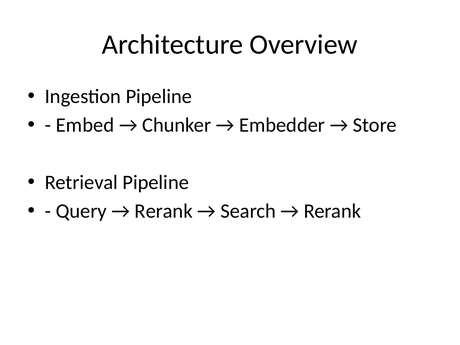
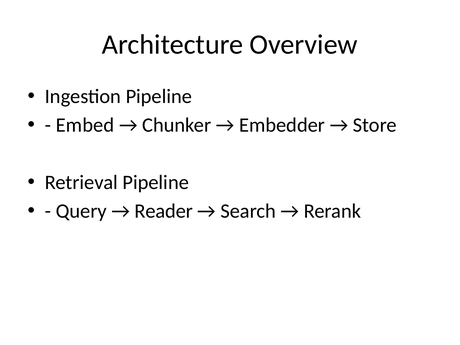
Rerank: Rerank -> Reader (164, 211)
